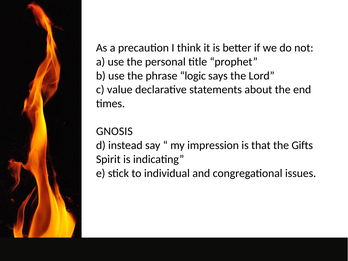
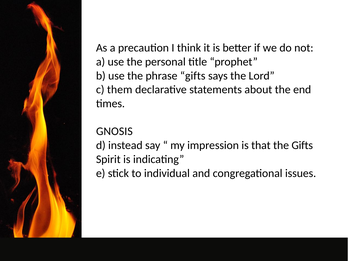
phrase logic: logic -> gifts (193, 76)
value: value -> them (120, 90)
